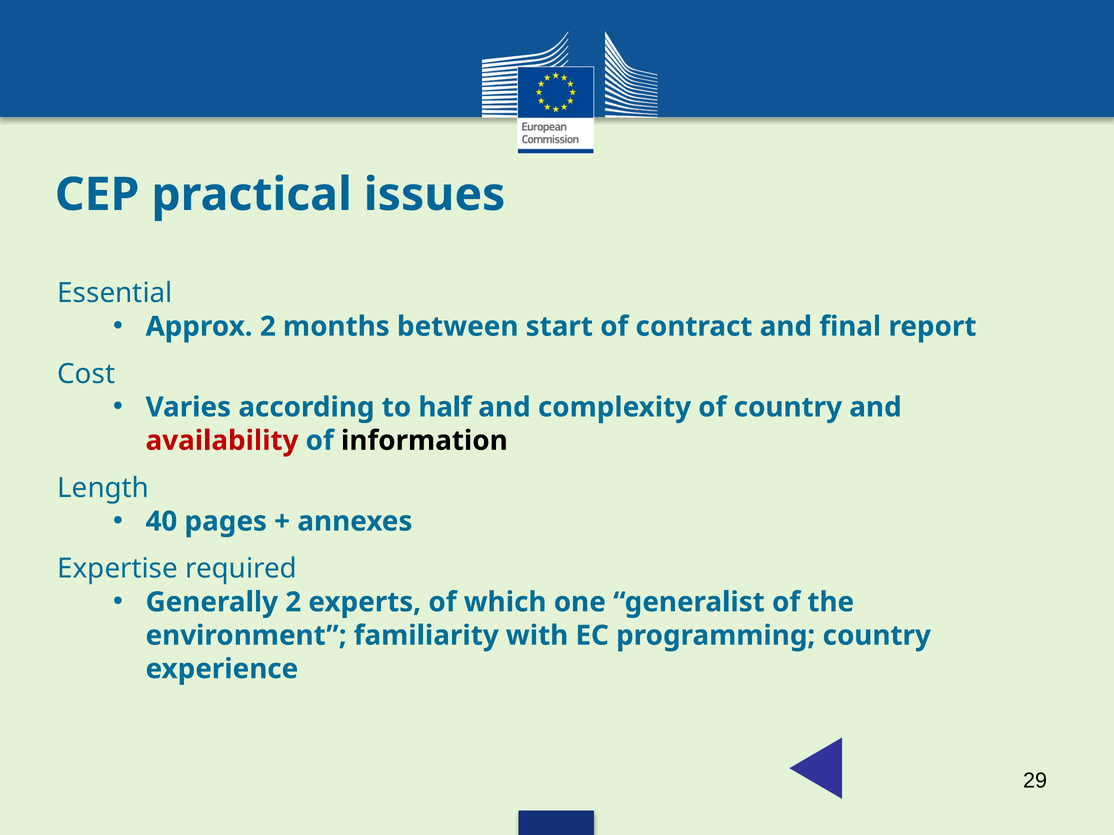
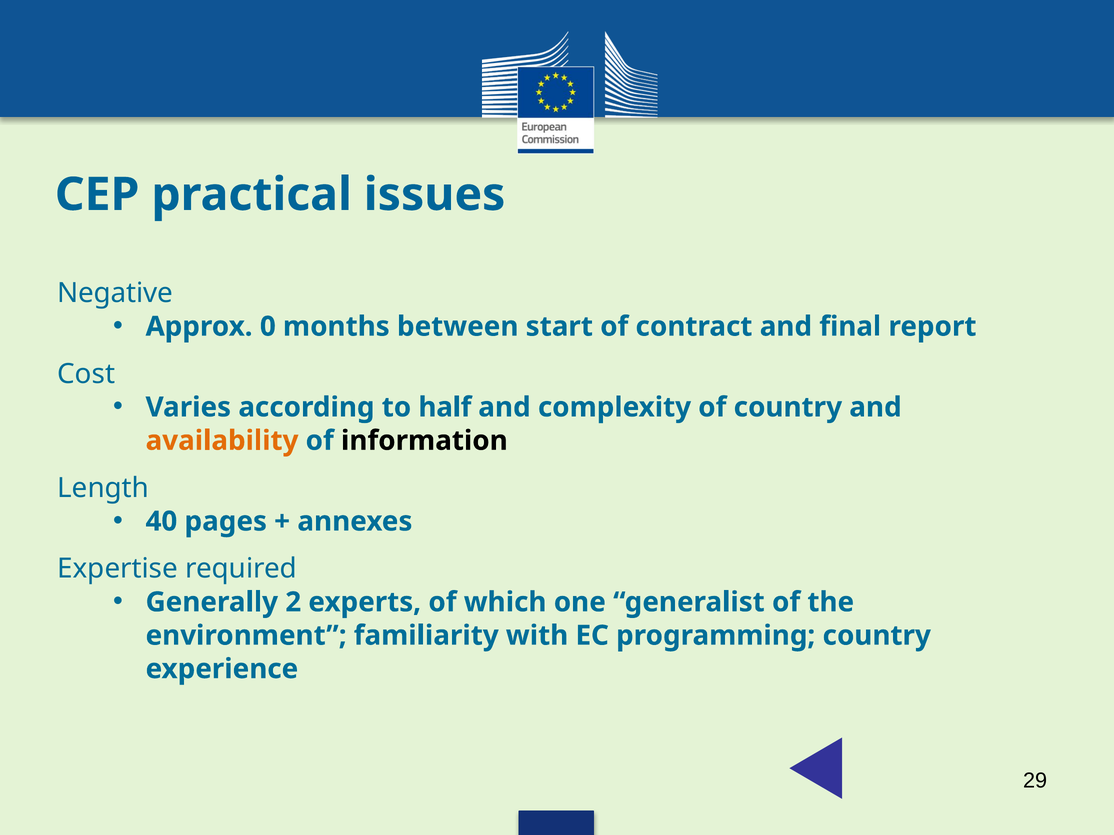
Essential: Essential -> Negative (115, 293)
Approx 2: 2 -> 0 (268, 327)
availability colour: red -> orange (222, 441)
